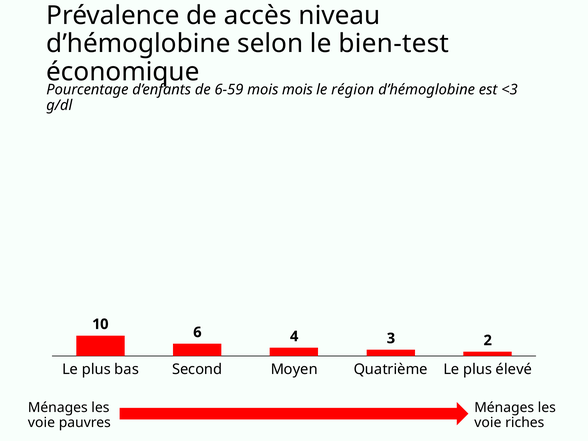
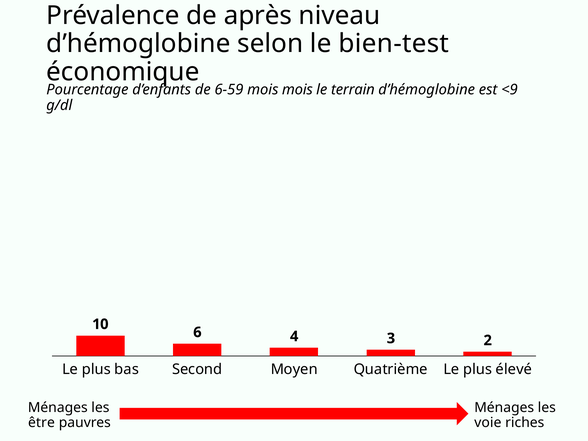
accès: accès -> après (258, 15)
région: région -> terrain (353, 90)
<3: <3 -> <9 (509, 90)
voie: voie -> être (41, 423)
